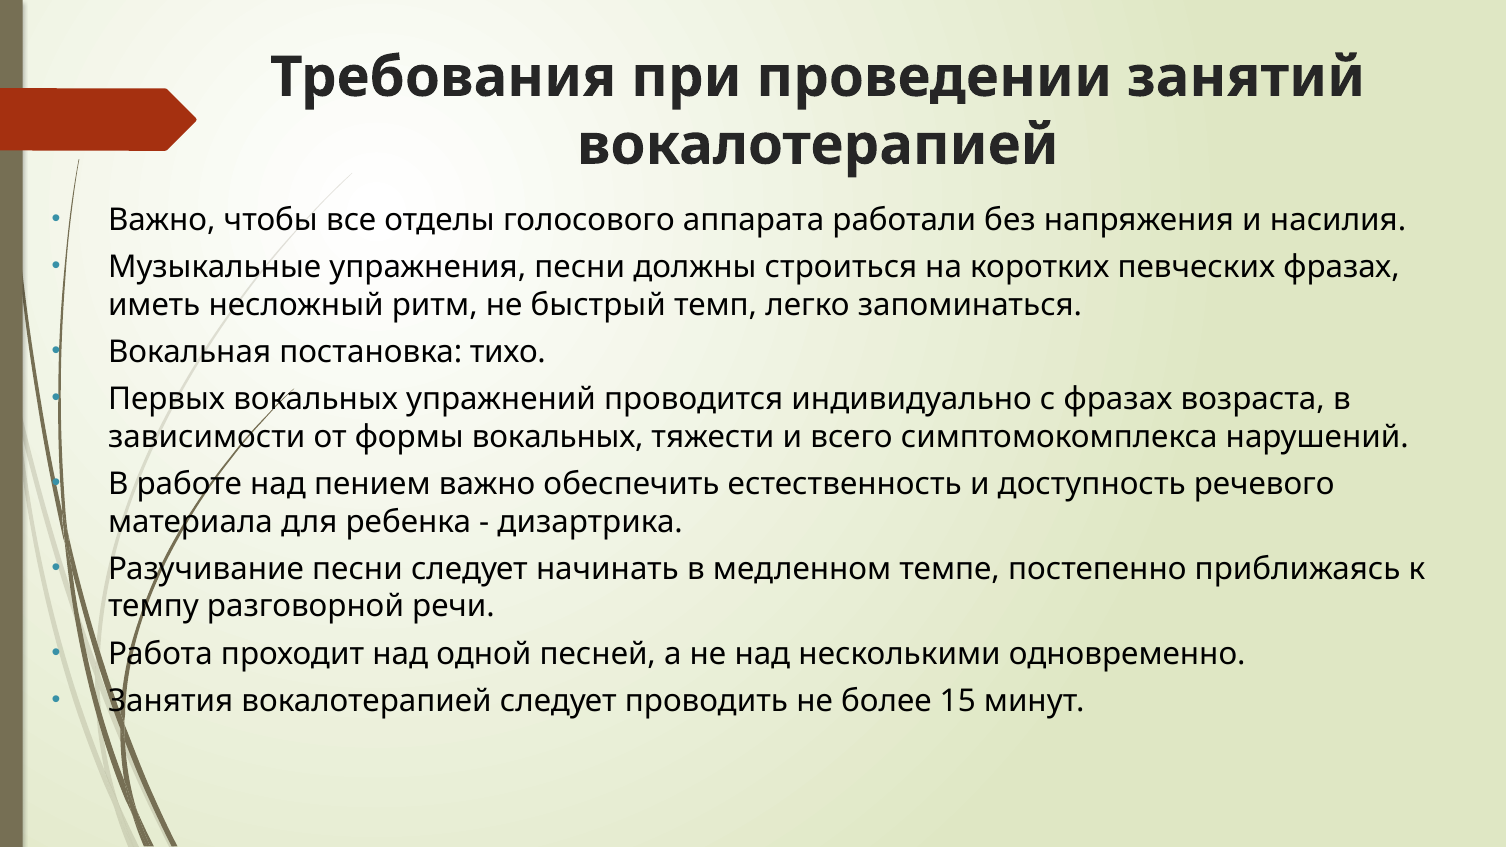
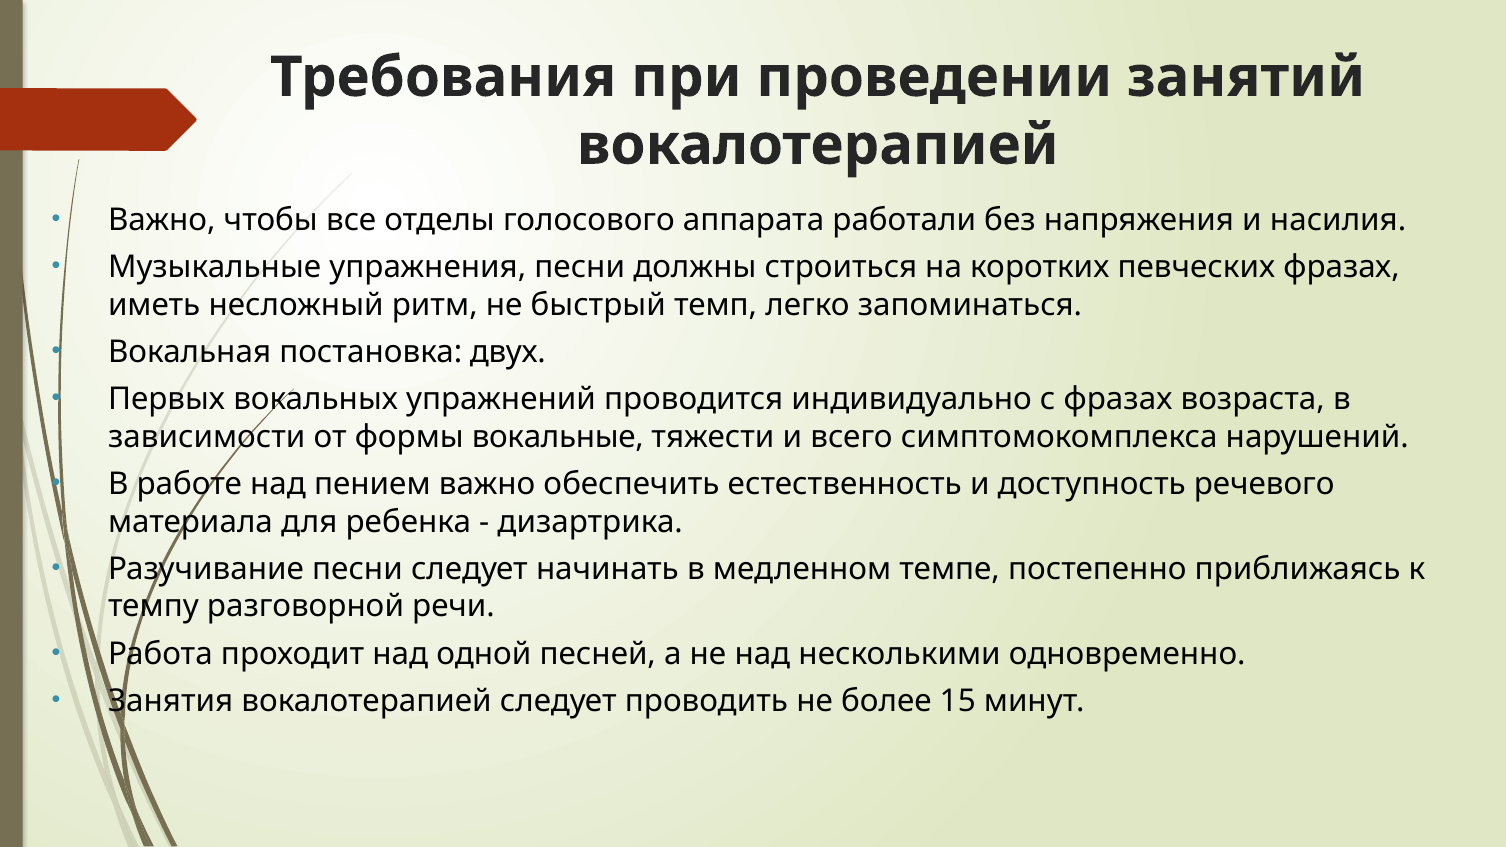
тихо: тихо -> двух (508, 352)
формы вокальных: вокальных -> вокальные (558, 437)
